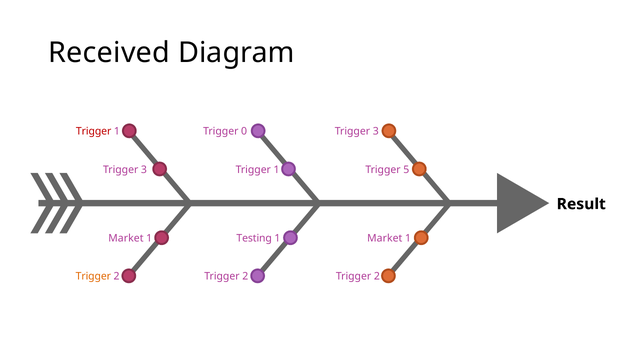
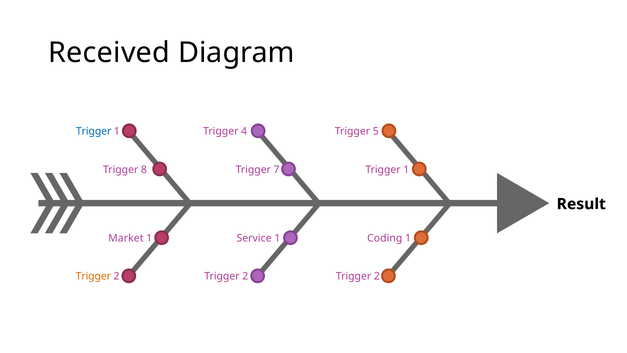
Trigger colour: red -> blue (94, 131)
0: 0 -> 4 (244, 131)
3: 3 -> 5 (376, 131)
3: 3 -> 8 (144, 169)
1: 1 -> 7 (277, 169)
5: 5 -> 1 (406, 169)
Testing: Testing -> Service (254, 238)
Market: Market -> Coding (385, 238)
